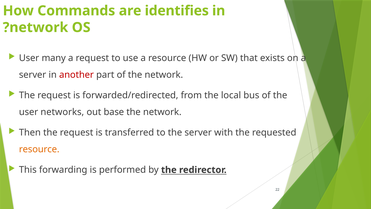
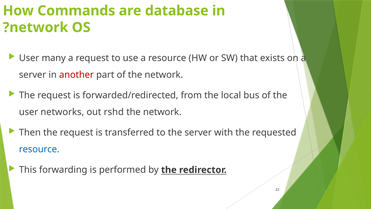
identifies: identifies -> database (177, 11)
base: base -> rshd (114, 112)
resource colour: orange -> blue (39, 149)
